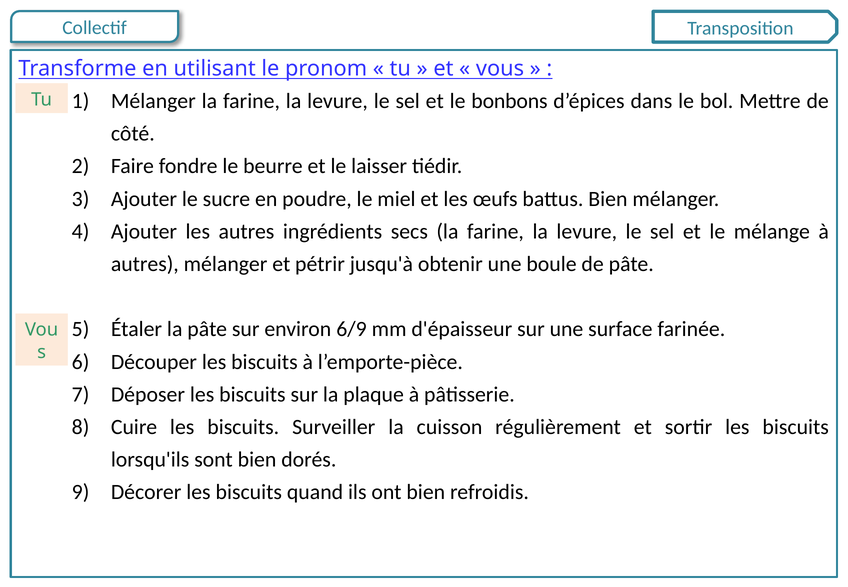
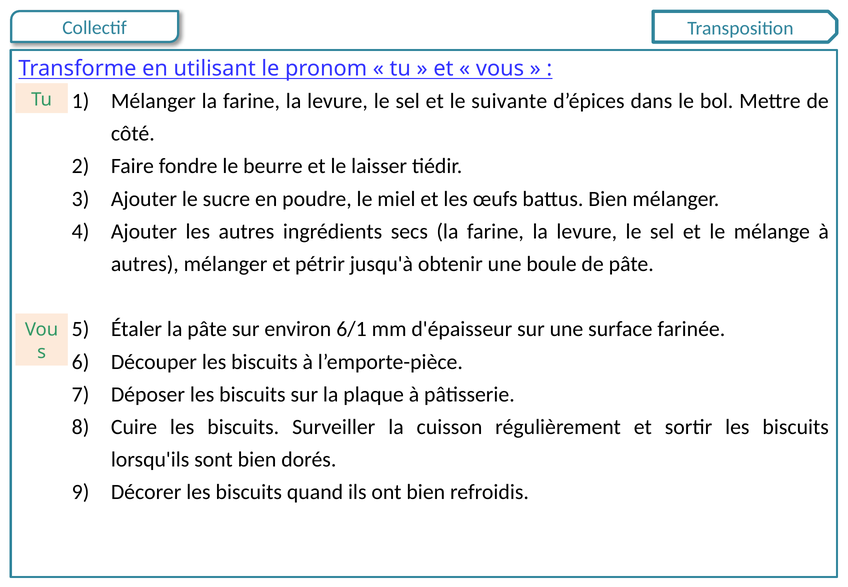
bonbons: bonbons -> suivante (509, 101)
6/9: 6/9 -> 6/1 (351, 329)
